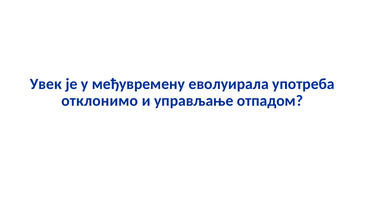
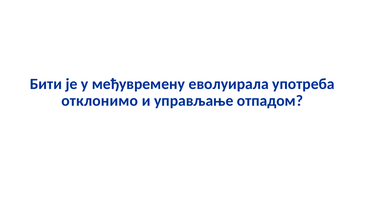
Увек: Увек -> Бити (46, 84)
